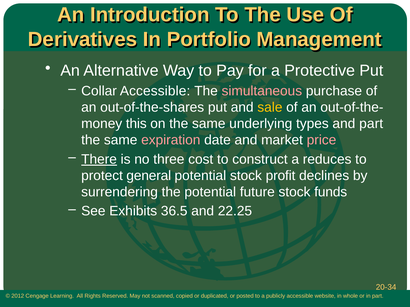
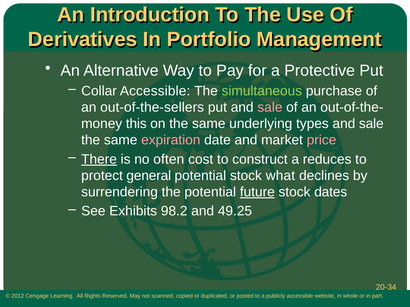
simultaneous colour: pink -> light green (262, 91)
out-of-the-shares: out-of-the-shares -> out-of-the-sellers (152, 108)
sale colour: yellow -> pink (270, 108)
part: part -> sale (371, 124)
three: three -> often (169, 159)
profit: profit -> what (280, 176)
future underline: none -> present (257, 192)
funds: funds -> dates (331, 192)
36.5: 36.5 -> 98.2 (174, 211)
22.25: 22.25 -> 49.25 (235, 211)
